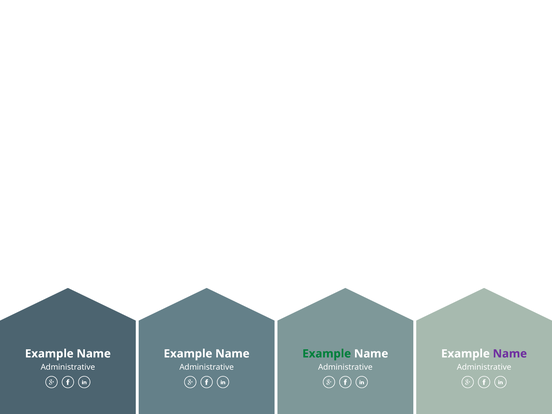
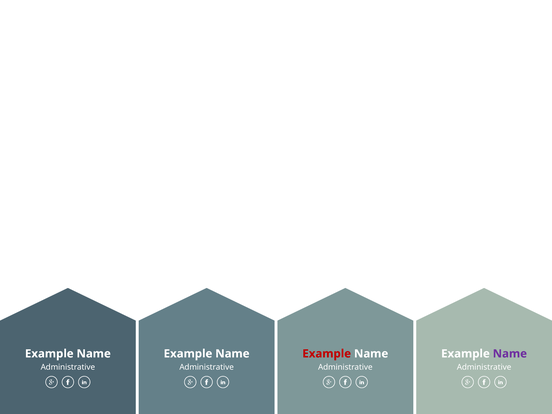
Example colour: green -> red (327, 354)
